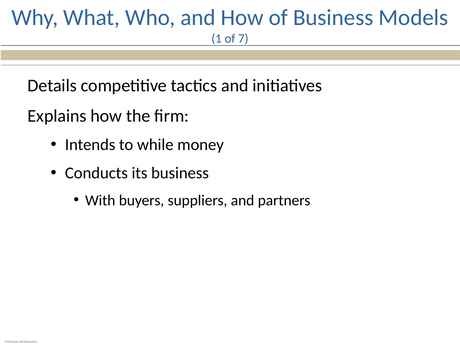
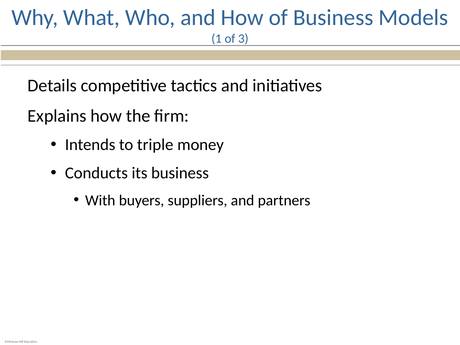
7: 7 -> 3 (243, 38)
while: while -> triple (155, 145)
